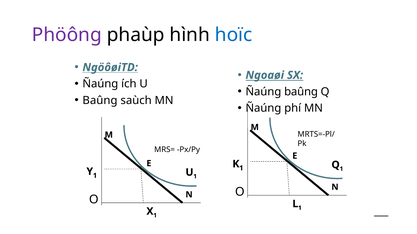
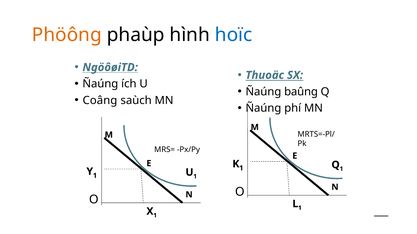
Phöông colour: purple -> orange (67, 35)
Ngoaøi: Ngoaøi -> Thuoäc (265, 75)
Baûng: Baûng -> Coâng (100, 101)
